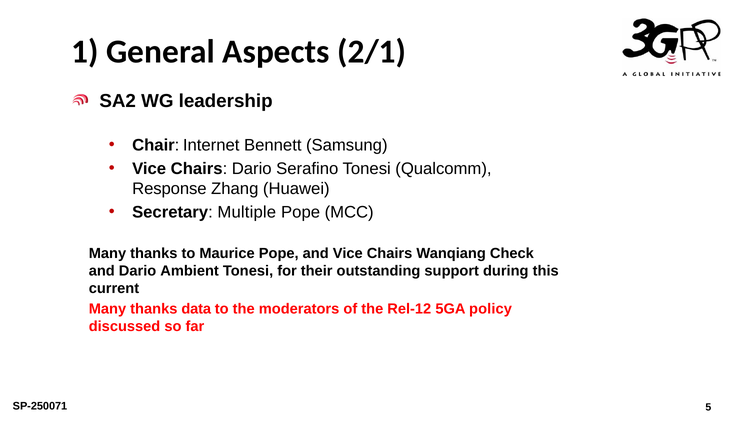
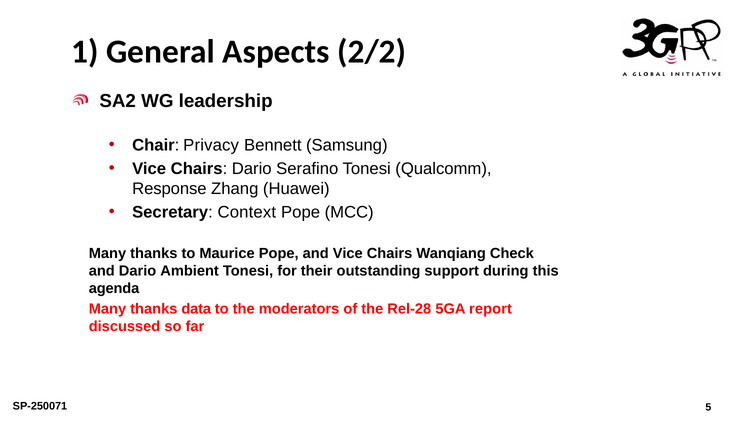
2/1: 2/1 -> 2/2 (372, 52)
Internet: Internet -> Privacy (211, 145)
Multiple: Multiple -> Context (247, 212)
current: current -> agenda (114, 288)
Rel-12: Rel-12 -> Rel-28 (409, 309)
policy: policy -> report (491, 309)
